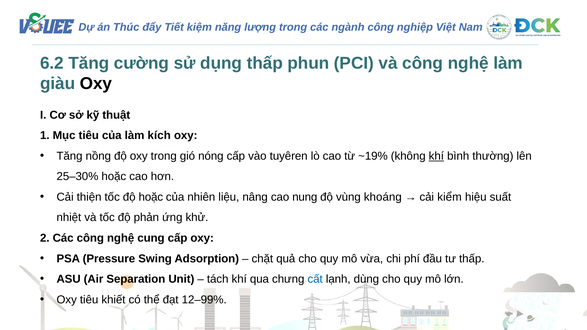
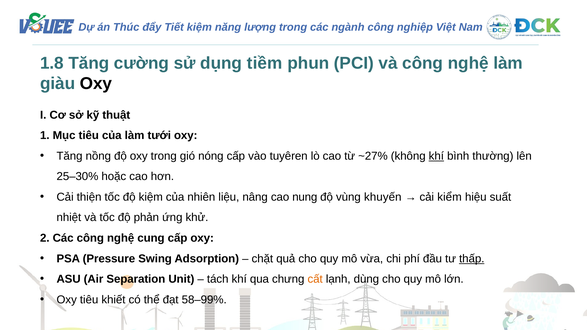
6.2: 6.2 -> 1.8 (52, 63)
dụng thấp: thấp -> tiềm (265, 63)
kích: kích -> tưới (159, 136)
~19%: ~19% -> ~27% (373, 156)
độ hoặc: hoặc -> kiệm (151, 197)
khoáng: khoáng -> khuyến (383, 197)
thấp underline: none -> present (472, 259)
cất colour: blue -> orange (315, 279)
12–99%: 12–99% -> 58–99% (204, 300)
